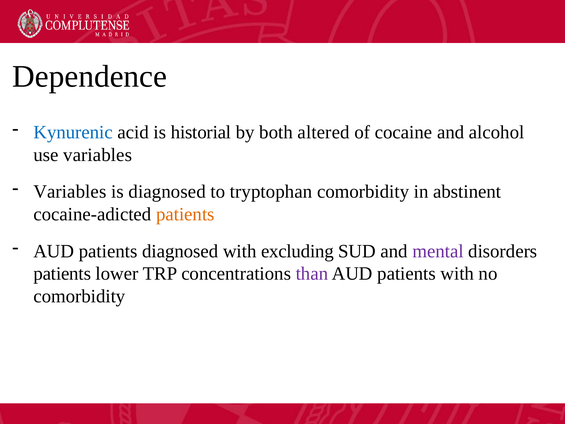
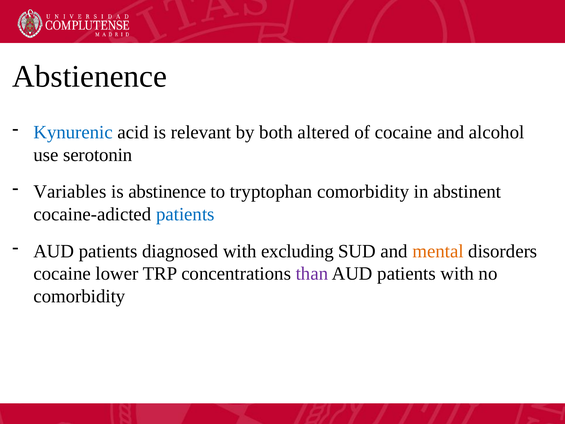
Dependence: Dependence -> Abstienence (90, 76)
historial: historial -> relevant (201, 132)
use variables: variables -> serotonin (98, 155)
is diagnosed: diagnosed -> abstinence (167, 192)
patients colour: orange -> blue (185, 214)
mental colour: purple -> orange (438, 251)
patients: patients -> cocaine (62, 274)
